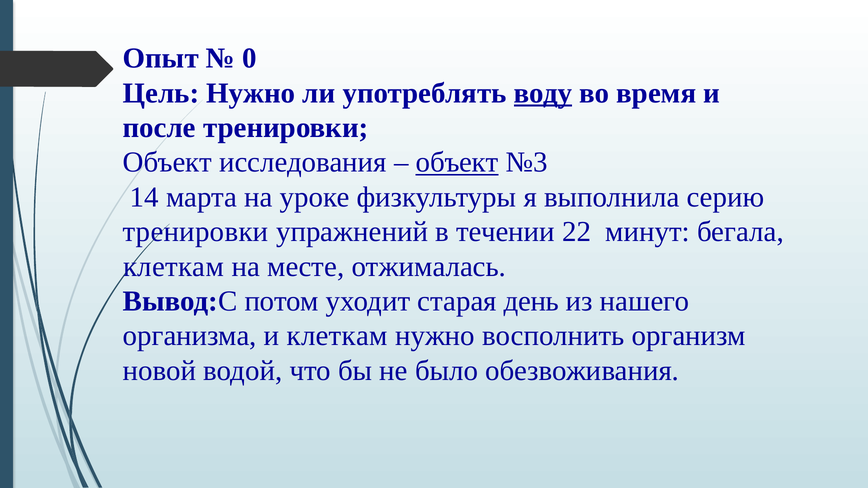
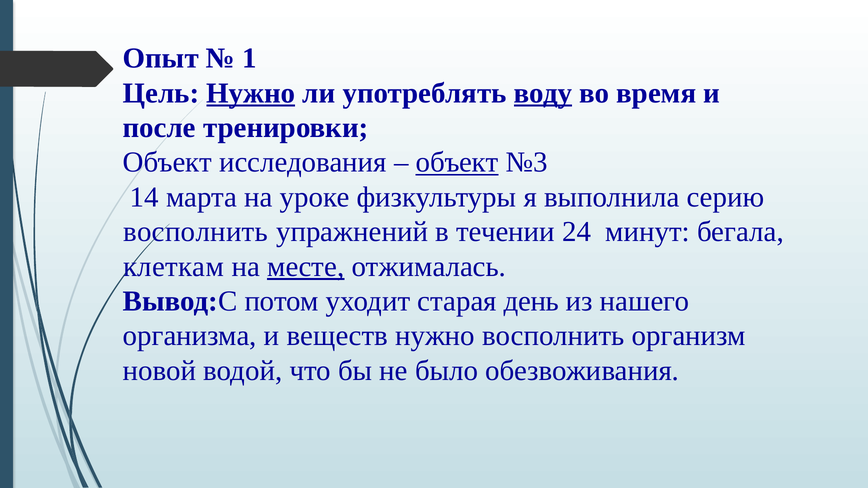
0: 0 -> 1 (250, 58)
Нужно underline: none -> present (251, 93)
тренировки: тренировки -> восполнить (196, 232)
22: 22 -> 24 (577, 232)
месте underline: none -> present (306, 267)
и клеткам: клеткам -> веществ (337, 336)
